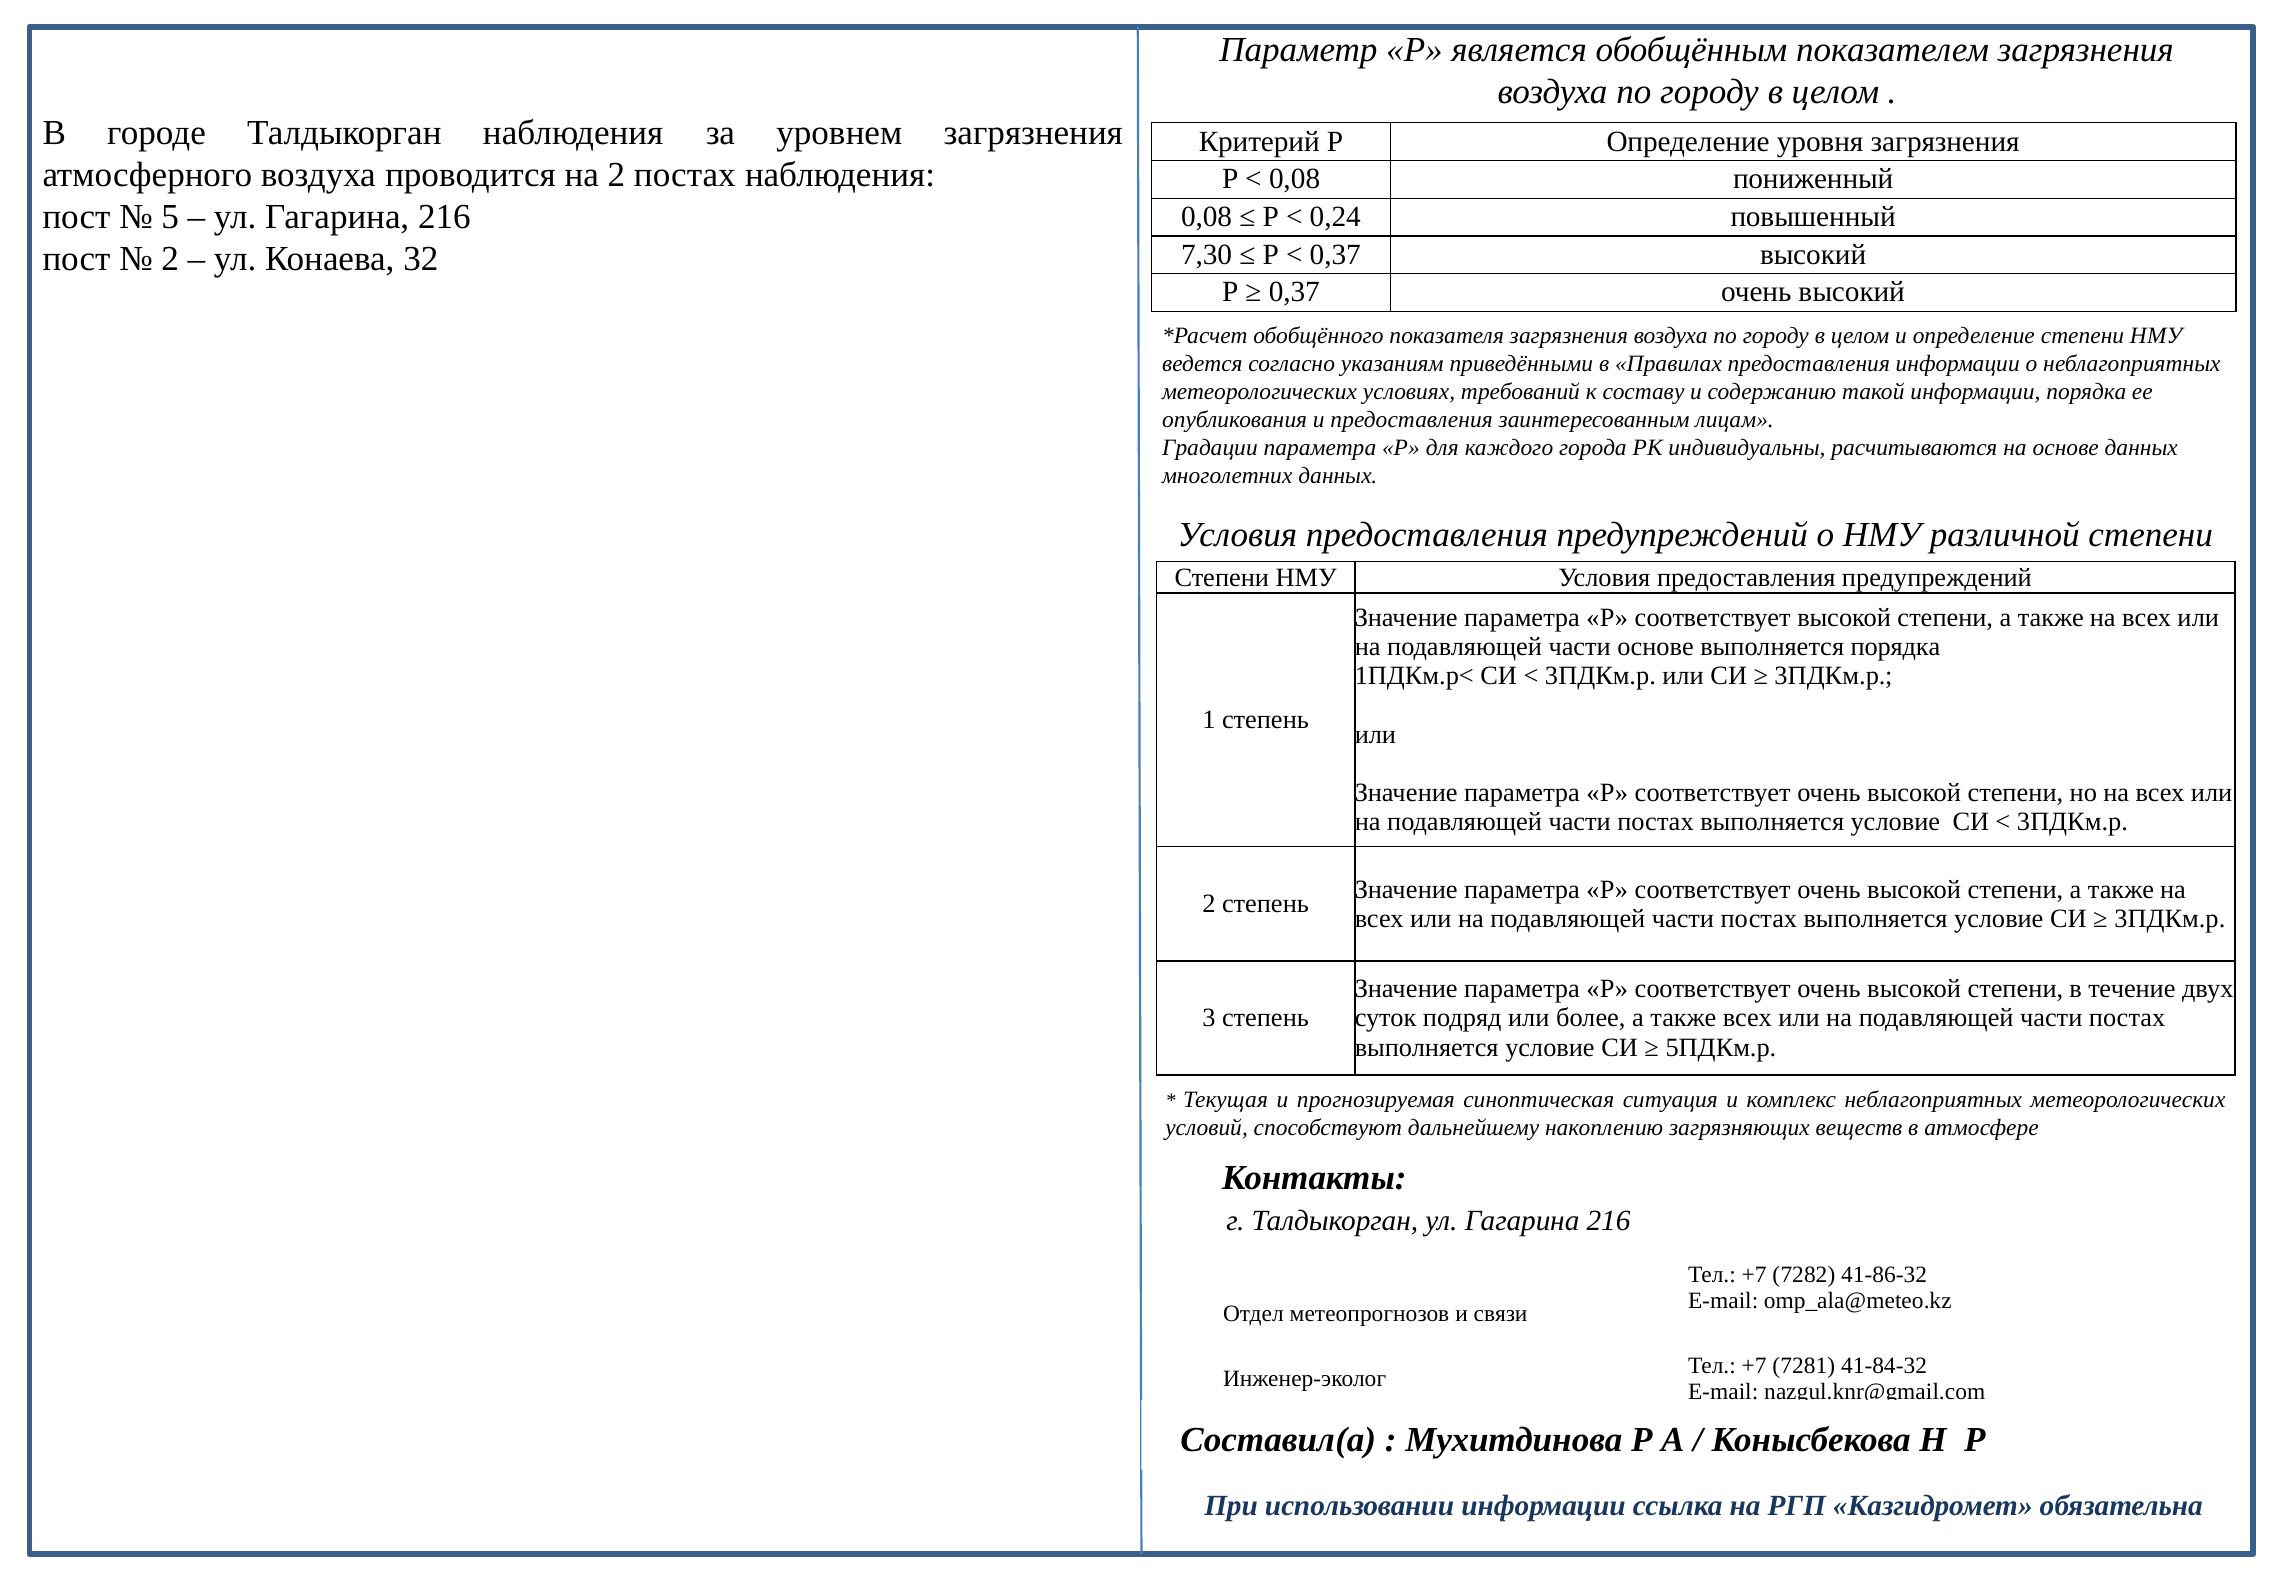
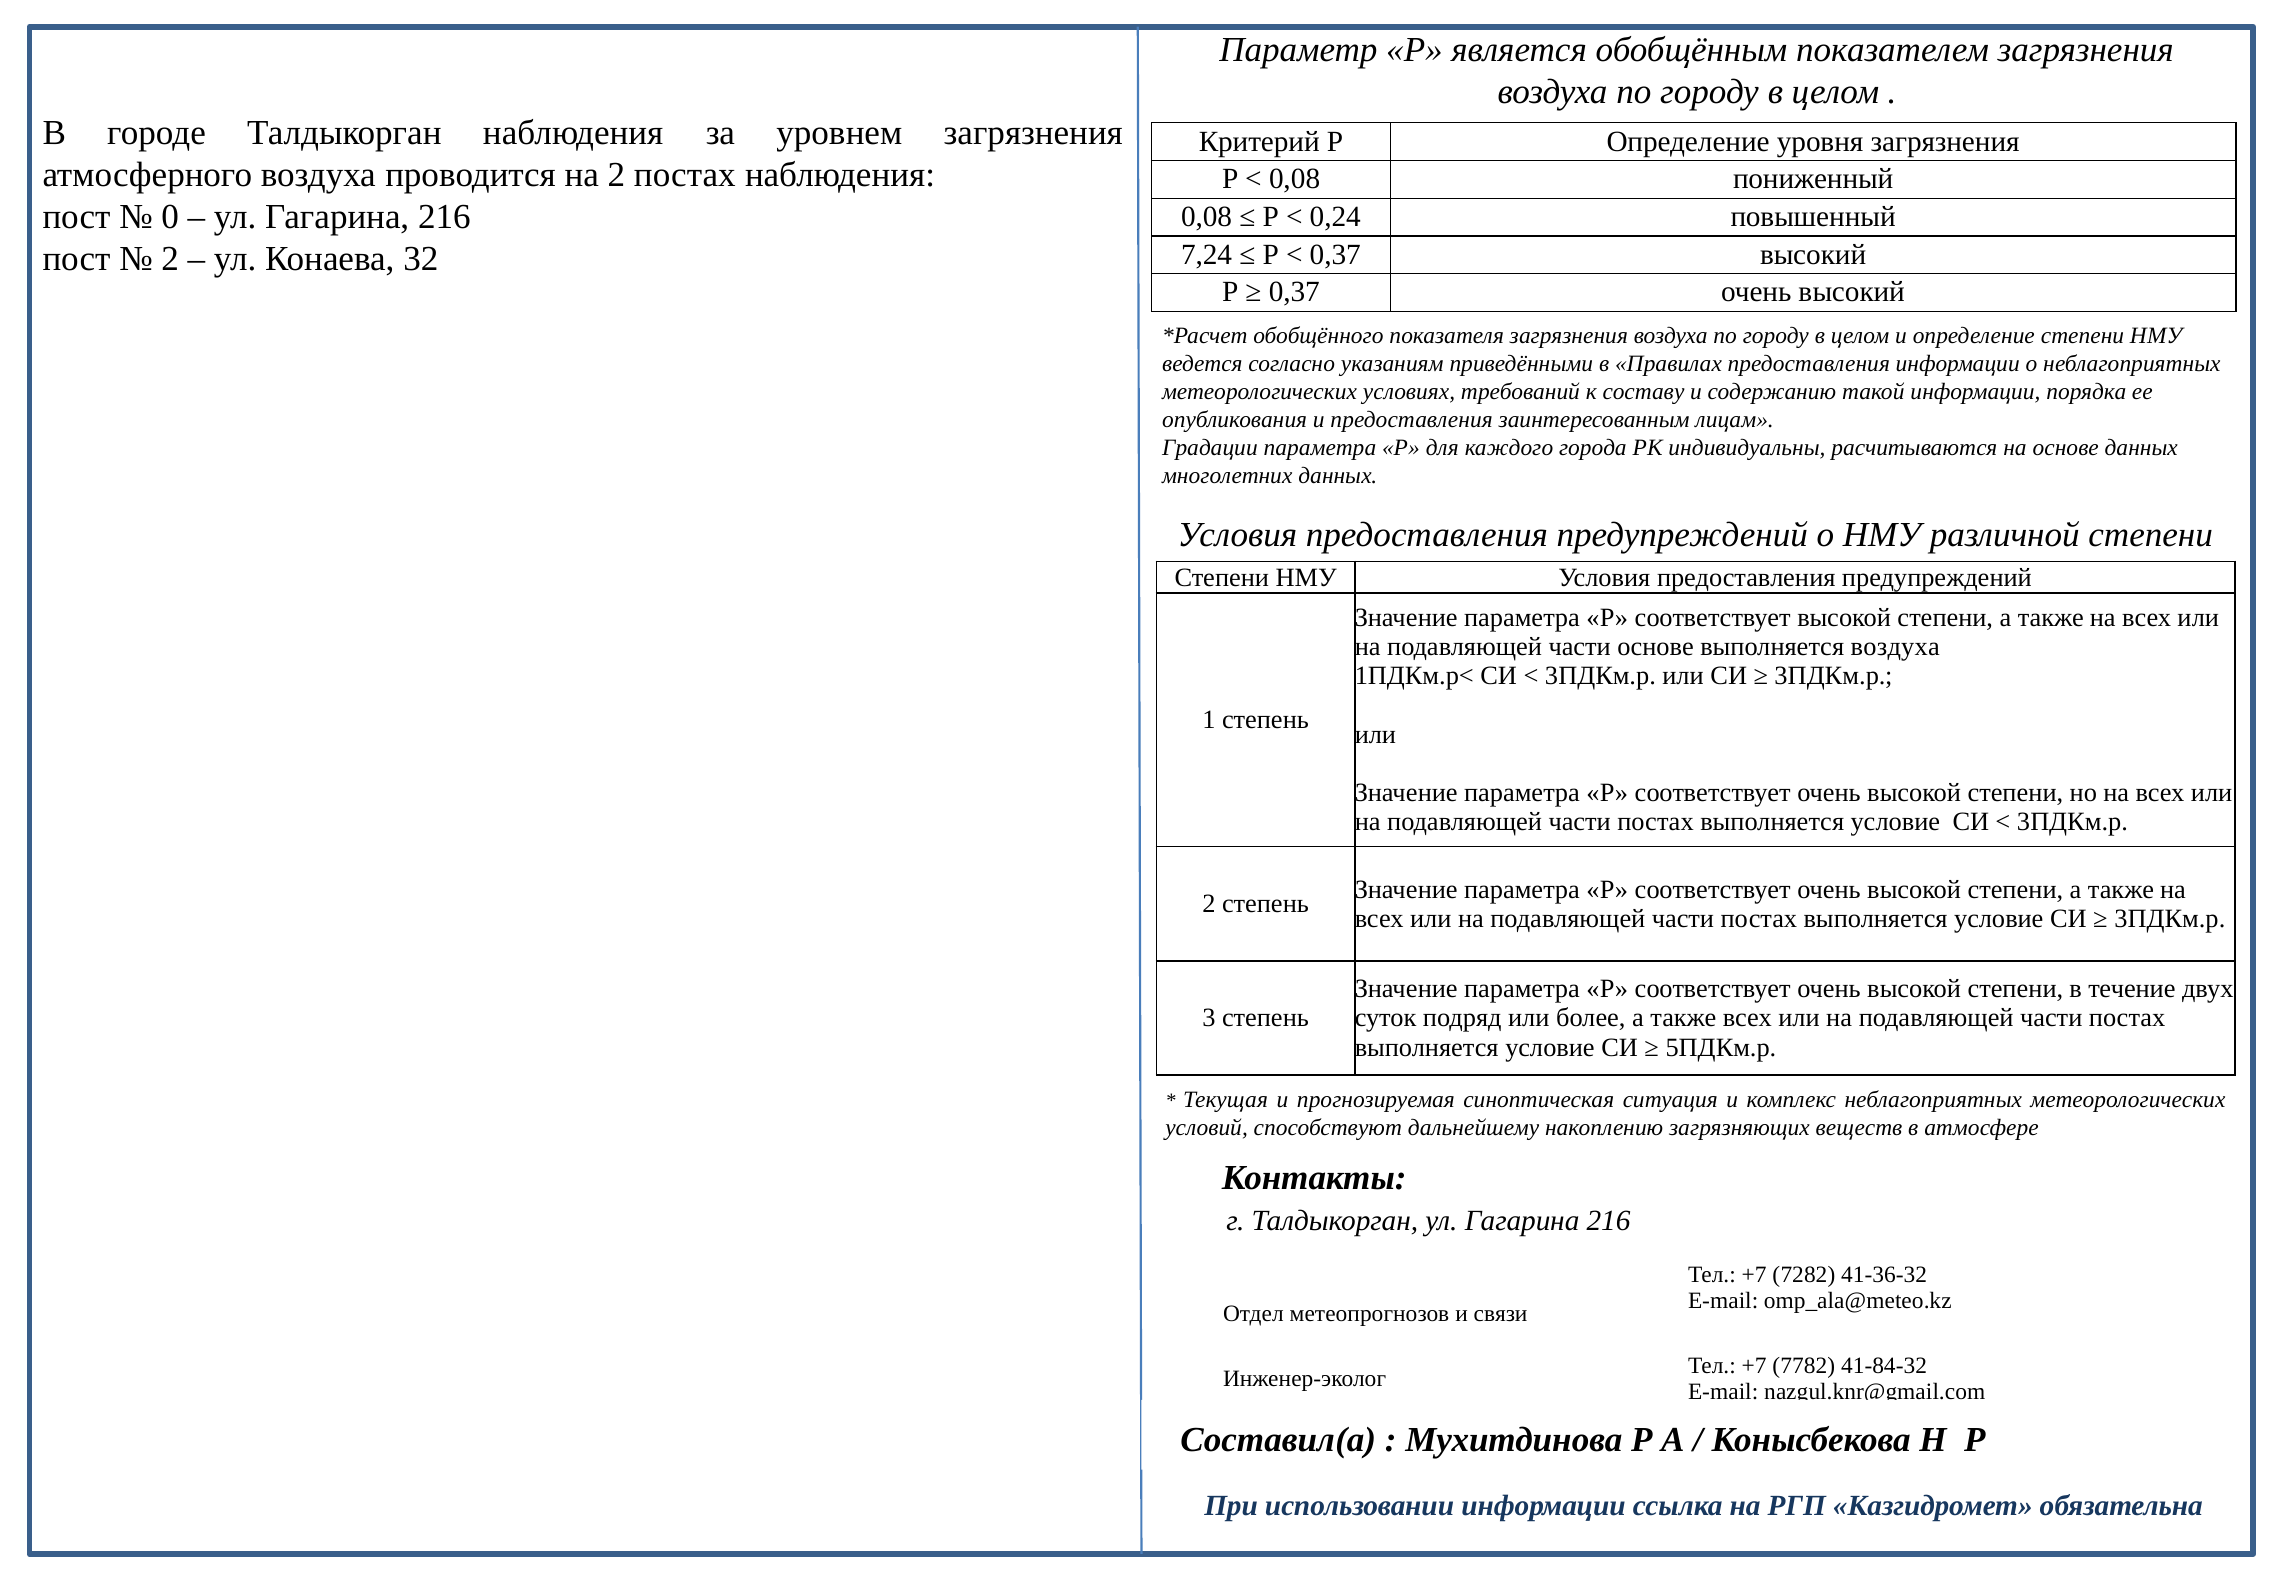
5: 5 -> 0 (170, 217)
7,30: 7,30 -> 7,24 (1207, 254)
выполняется порядка: порядка -> воздуха (1895, 647)
41-86-32: 41-86-32 -> 41-36-32 (1884, 1274)
7281: 7281 -> 7782 (1804, 1365)
